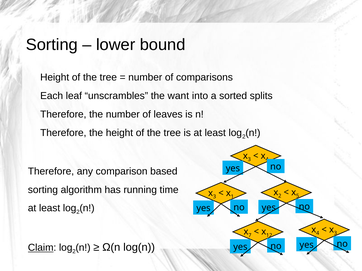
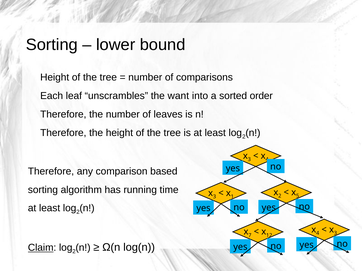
splits: splits -> order (261, 96)
